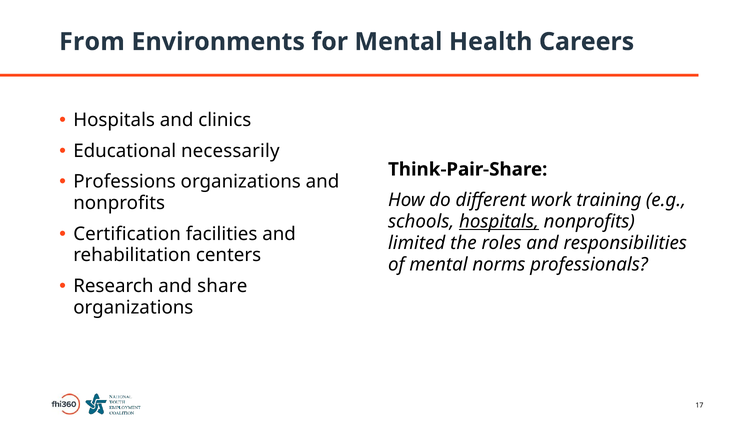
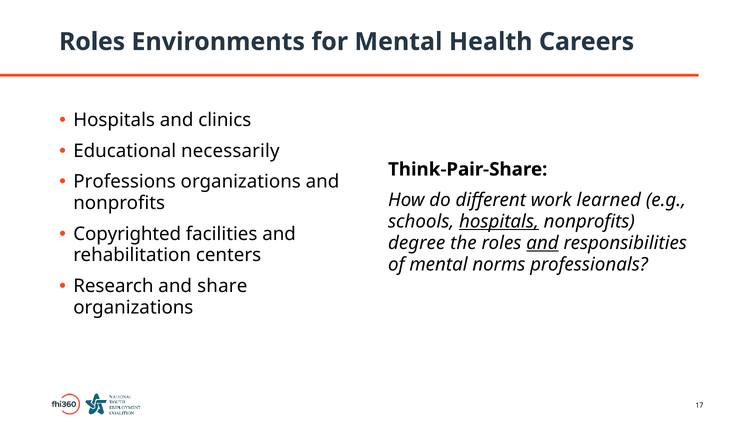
From: From -> Roles (92, 42)
training: training -> learned (609, 200)
Certification: Certification -> Copyrighted (127, 234)
limited: limited -> degree (417, 243)
and underline: none -> present (542, 243)
